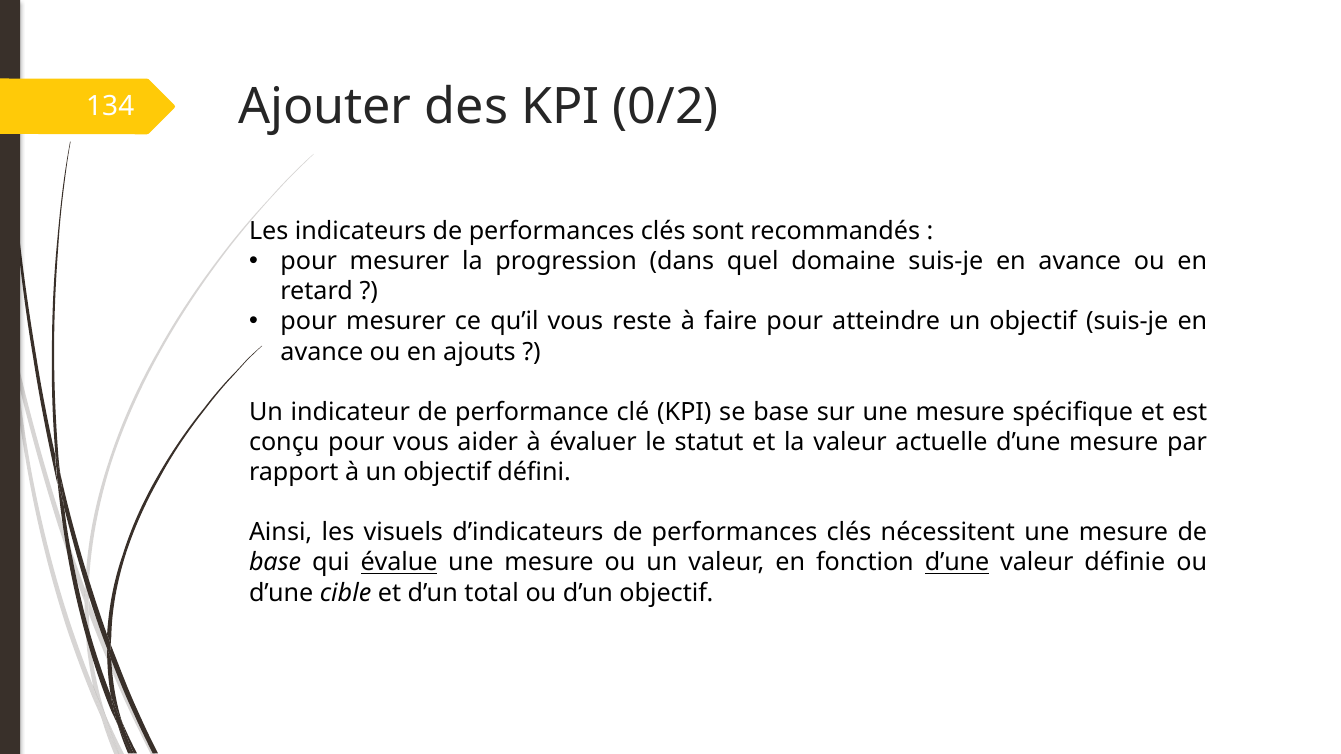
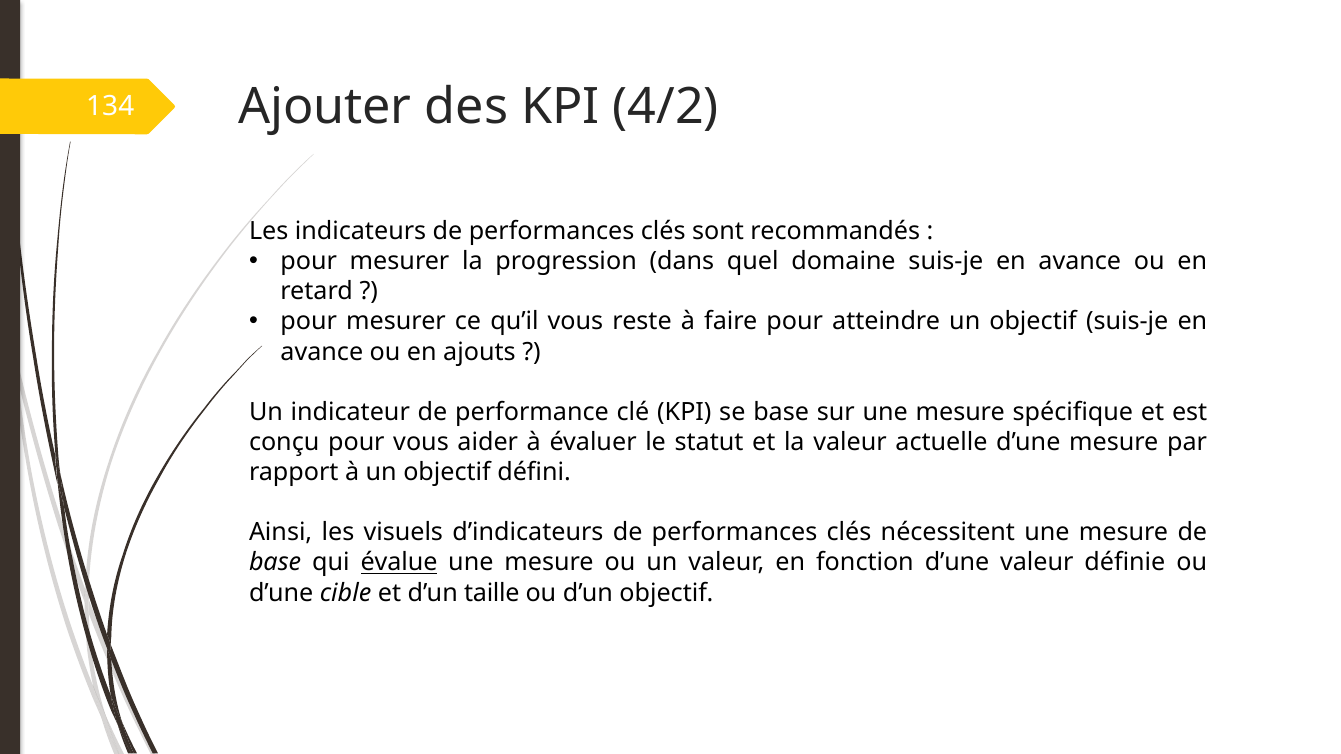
0/2: 0/2 -> 4/2 (666, 107)
d’une underline: present -> none (957, 563)
total: total -> taille (492, 593)
